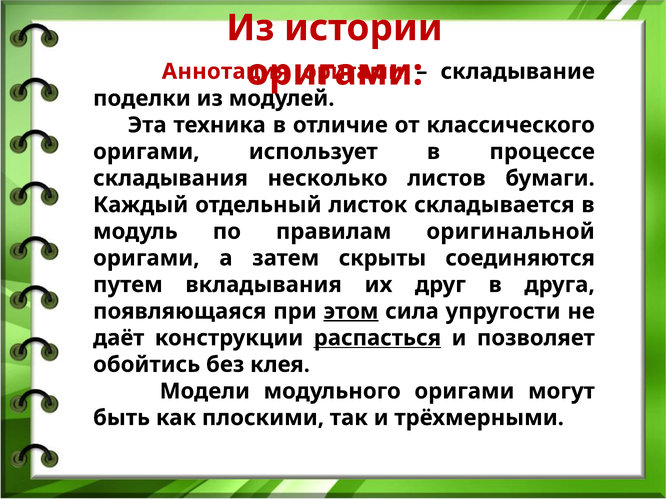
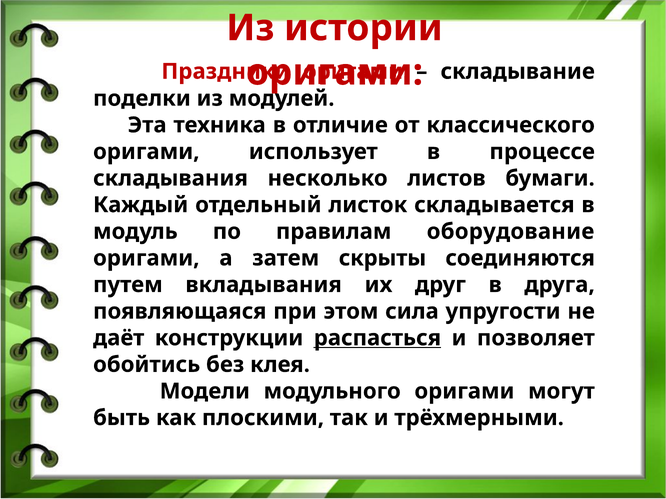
Аннотация: Аннотация -> Праздники (226, 72)
оригинальной: оригинальной -> оборудование (510, 232)
этом underline: present -> none (351, 312)
